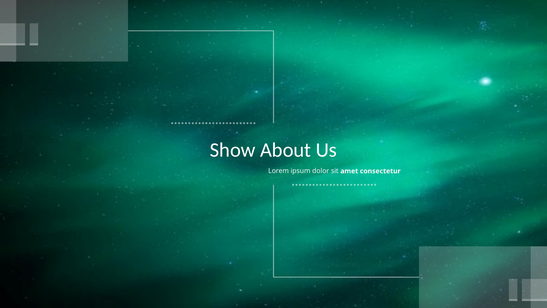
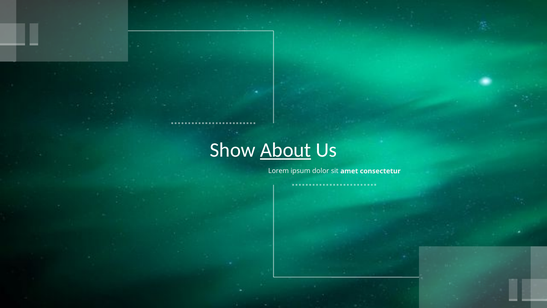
About underline: none -> present (286, 150)
